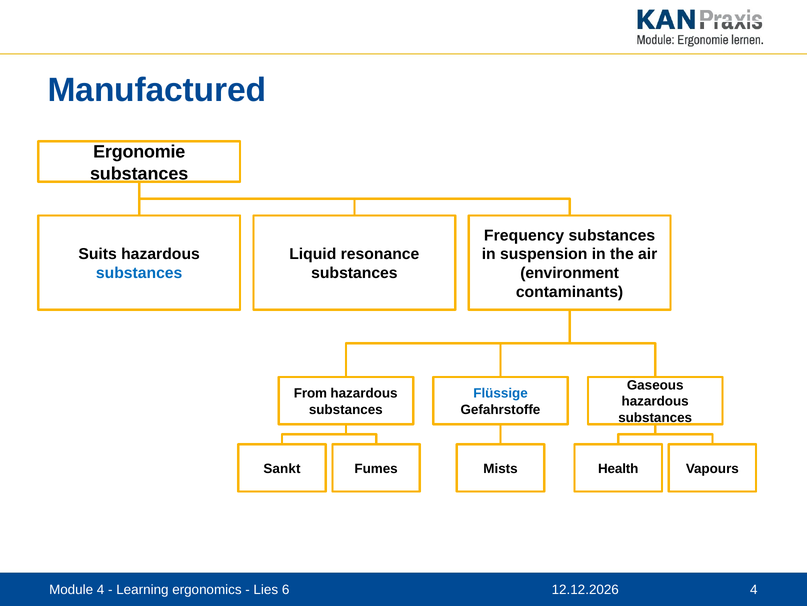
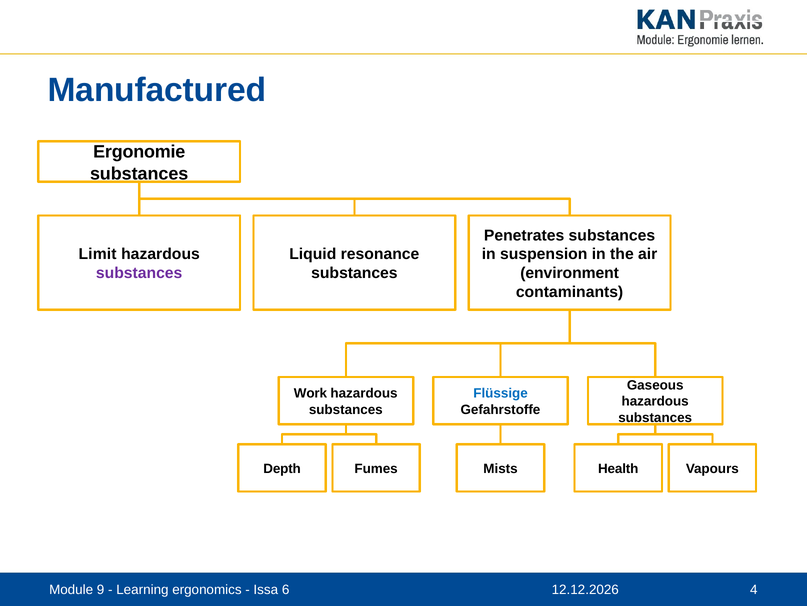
Frequency: Frequency -> Penetrates (524, 235)
Suits: Suits -> Limit (98, 254)
substances colour: blue -> purple (139, 273)
From: From -> Work (310, 393)
Sankt: Sankt -> Depth (282, 468)
Module 4: 4 -> 9 (101, 589)
Lies: Lies -> Issa (266, 589)
